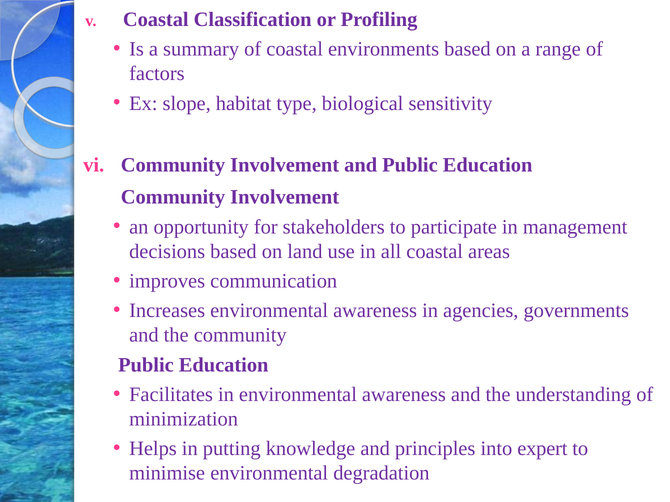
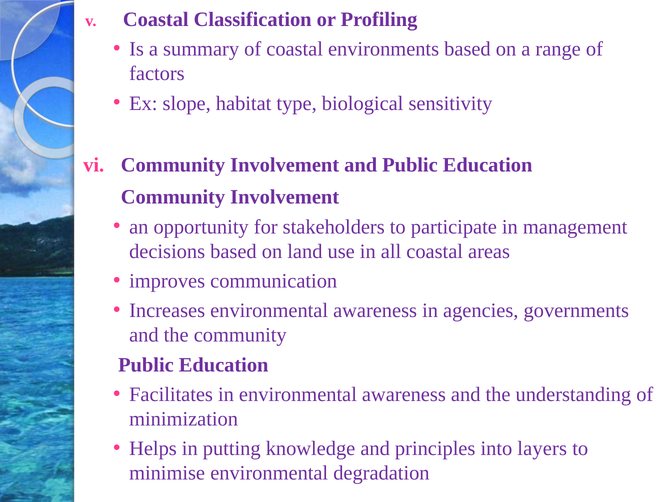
expert: expert -> layers (542, 449)
